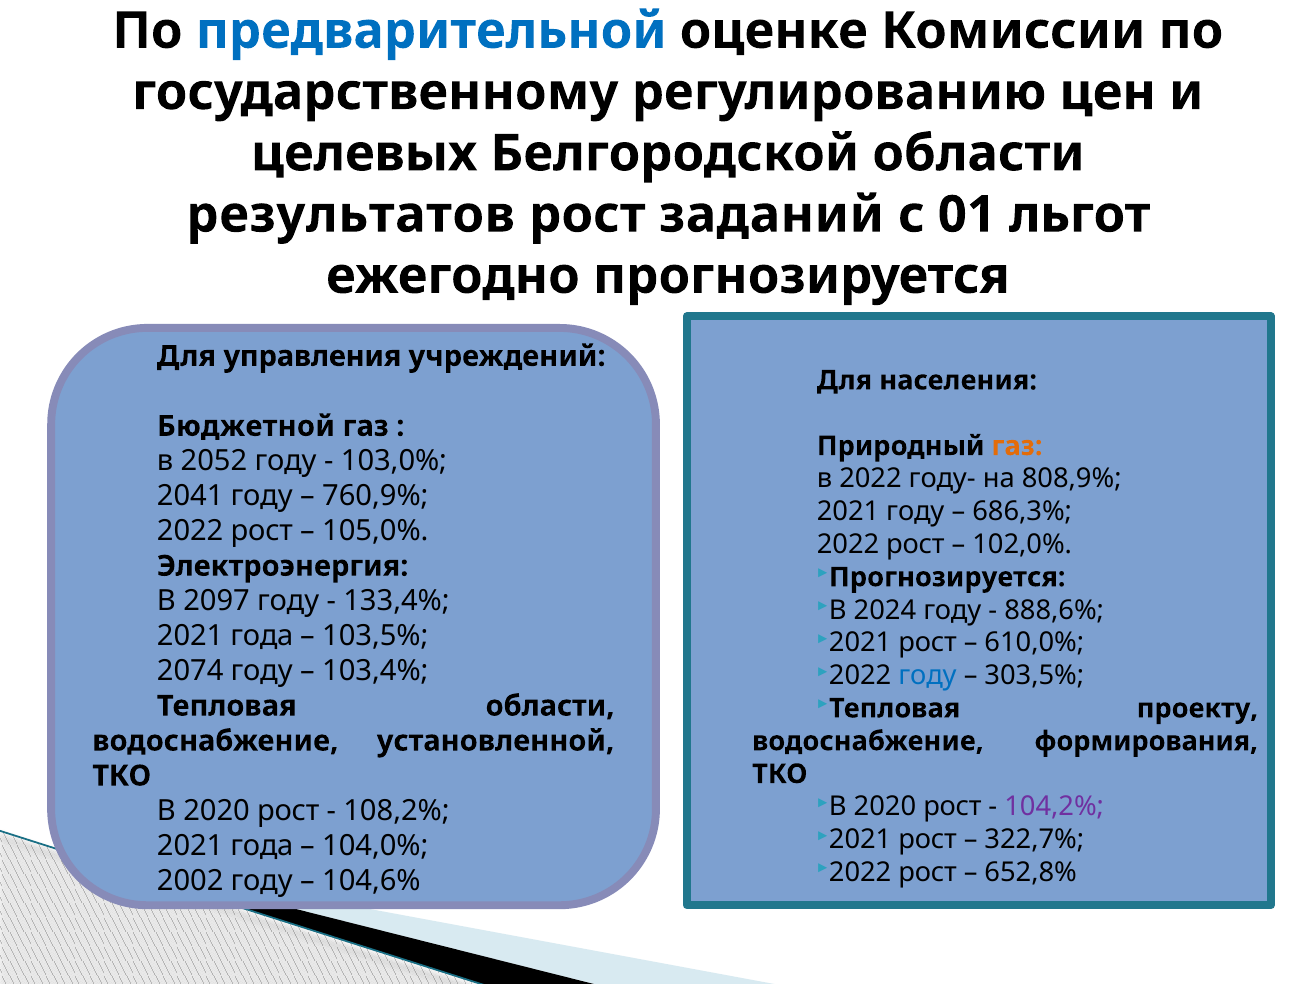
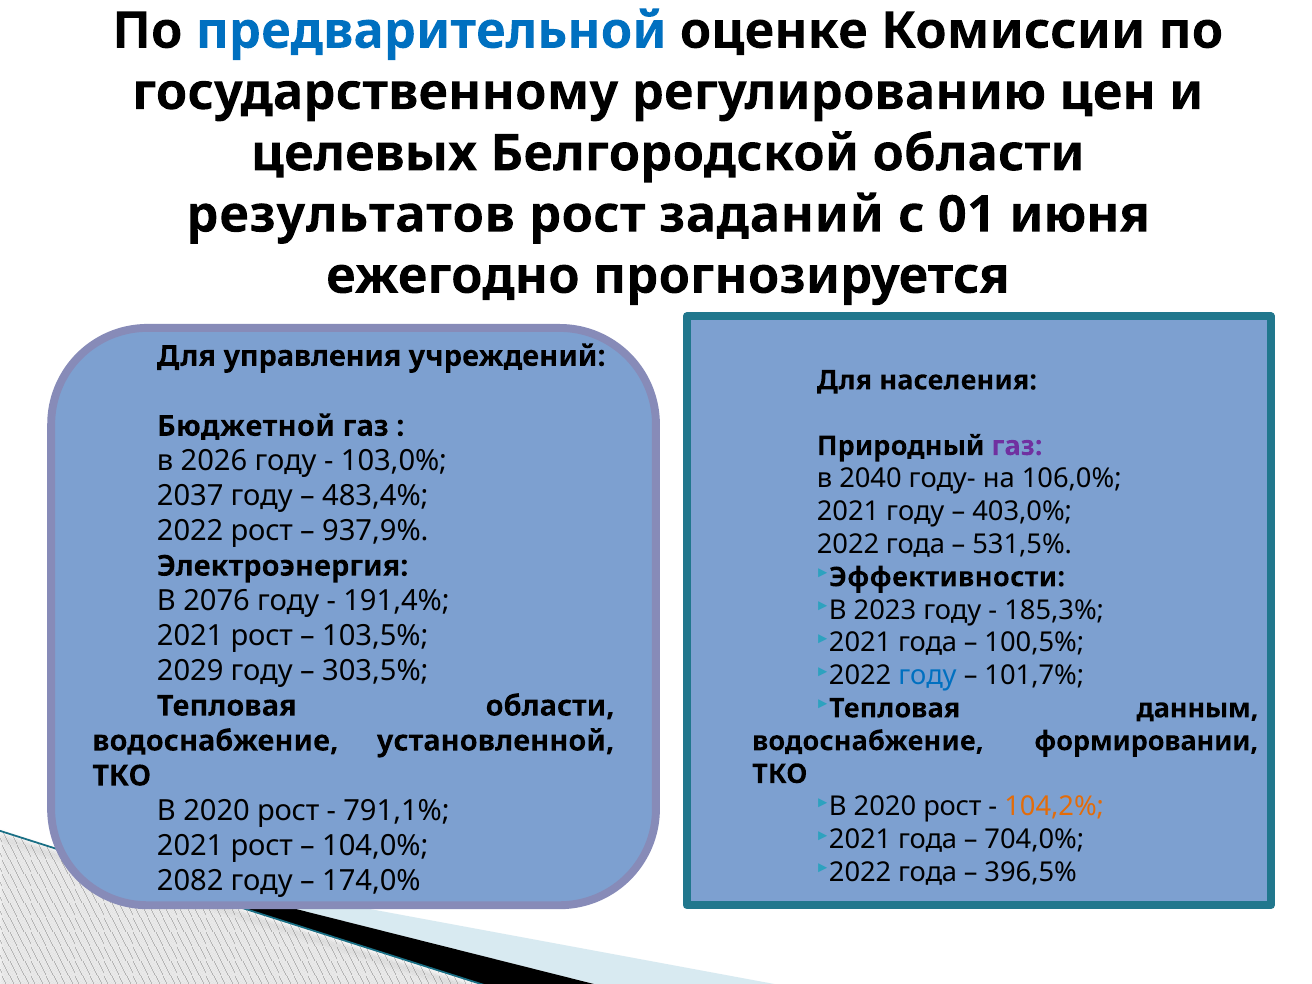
льгот: льгот -> июня (1080, 215)
газ colour: orange -> purple (1017, 446)
2052: 2052 -> 2026 (214, 461)
в 2022: 2022 -> 2040 (870, 479)
808,9%: 808,9% -> 106,0% (1072, 479)
2041: 2041 -> 2037 (190, 496)
760,9%: 760,9% -> 483,4% (375, 496)
686,3%: 686,3% -> 403,0% (1022, 512)
105,0%: 105,0% -> 937,9% (375, 531)
рост: рост -> года (915, 544)
102,0%: 102,0% -> 531,5% (1022, 544)
Прогнозируется: Прогнозируется -> Эффективности (947, 577)
2097: 2097 -> 2076 (217, 601)
133,4%: 133,4% -> 191,4% (397, 601)
2024: 2024 -> 2023 (885, 610)
888,6%: 888,6% -> 185,3% (1054, 610)
года: года -> рост (262, 636)
рост: рост -> года (928, 643)
610,0%: 610,0% -> 100,5% (1034, 643)
2074: 2074 -> 2029 (190, 671)
103,4%: 103,4% -> 303,5% (375, 671)
303,5%: 303,5% -> 101,7% (1034, 676)
проекту: проекту -> данным (1197, 708)
формирования: формирования -> формировании (1146, 741)
104,2% colour: purple -> orange (1054, 807)
108,2%: 108,2% -> 791,1% (397, 811)
рост: рост -> года (928, 840)
322,7%: 322,7% -> 704,0% (1034, 840)
года: года -> рост (262, 846)
рост: рост -> года (928, 872)
652,8%: 652,8% -> 396,5% (1031, 872)
2002: 2002 -> 2082 (190, 881)
104,6%: 104,6% -> 174,0% (371, 881)
